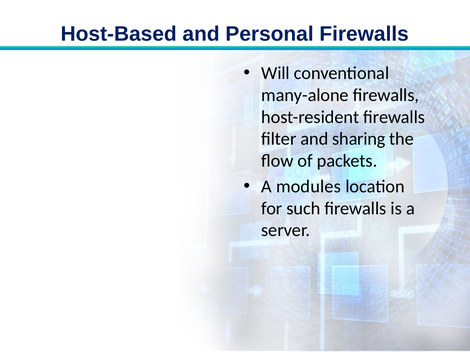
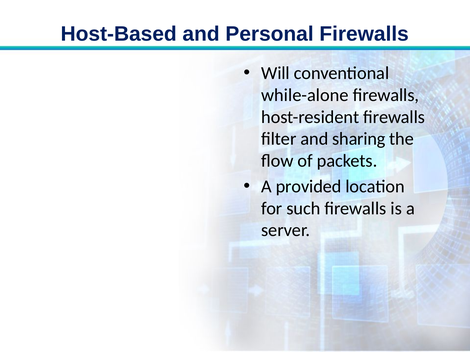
many-alone: many-alone -> while-alone (305, 95)
modules: modules -> provided (309, 187)
